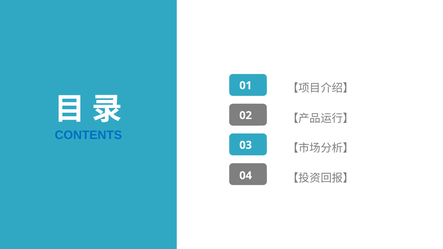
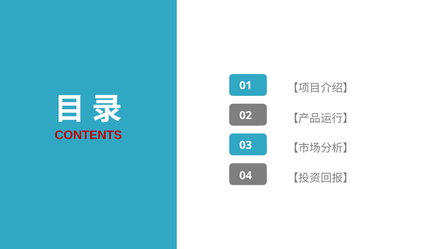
CONTENTS colour: blue -> red (88, 135)
